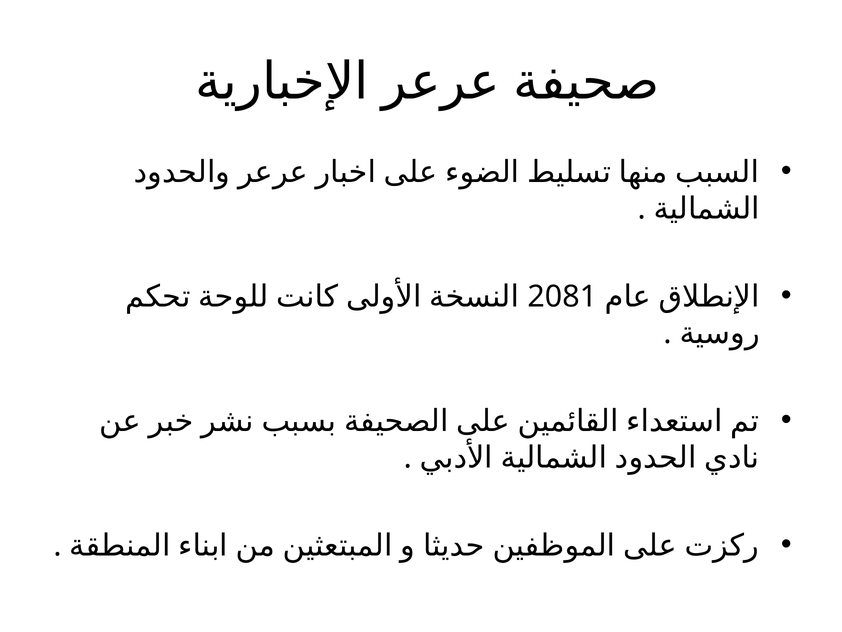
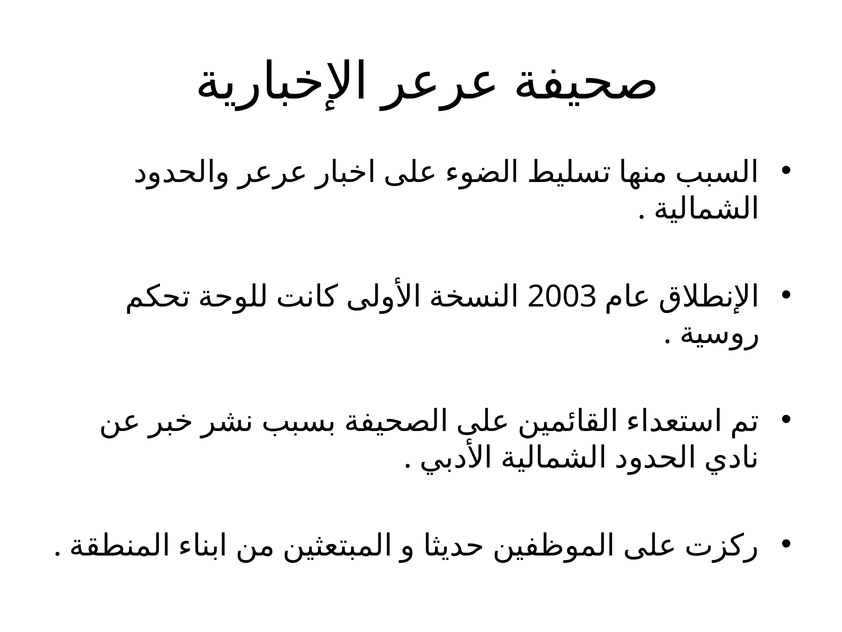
2081: 2081 -> 2003 (562, 296)
